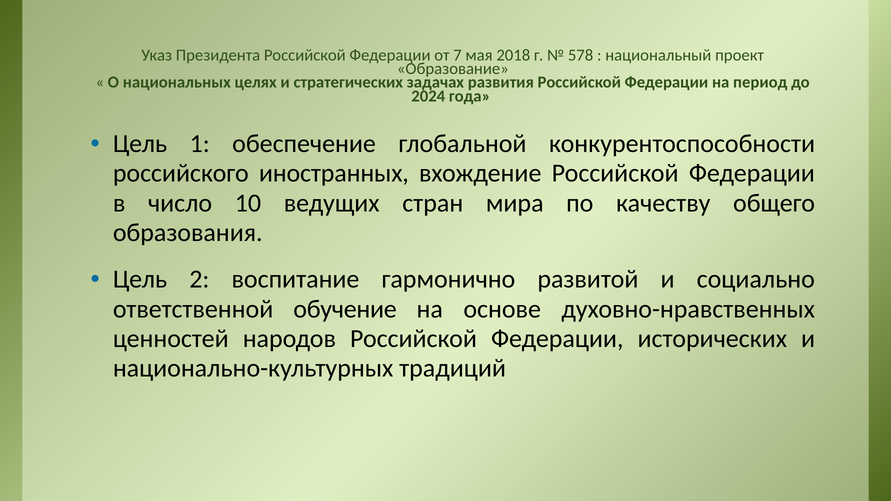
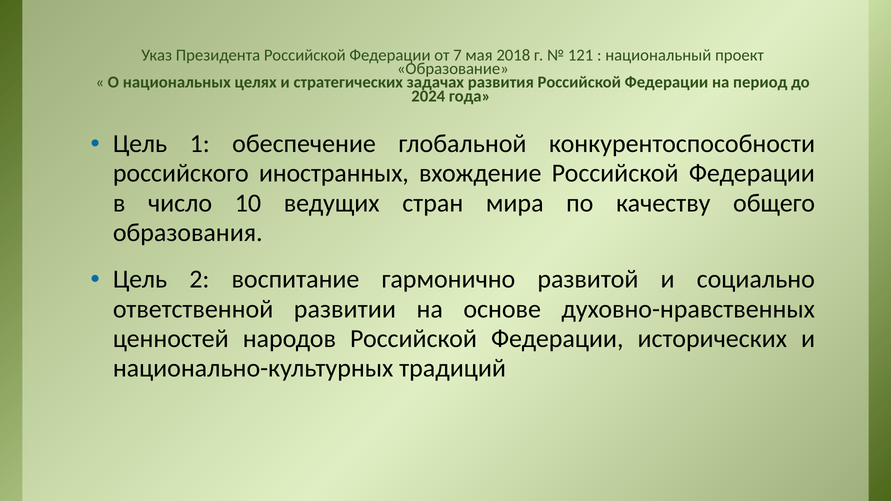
578: 578 -> 121 (581, 55)
обучение: обучение -> развитии (345, 309)
